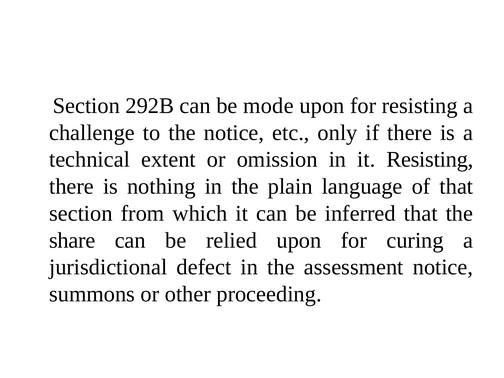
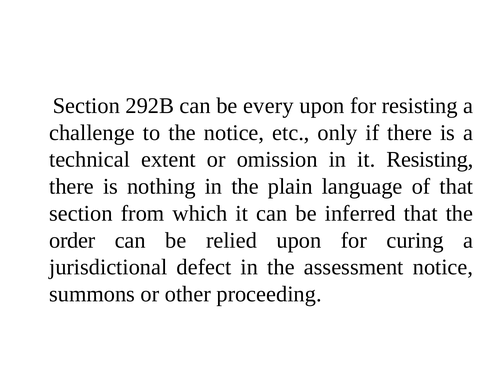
mode: mode -> every (268, 106)
share: share -> order (72, 240)
